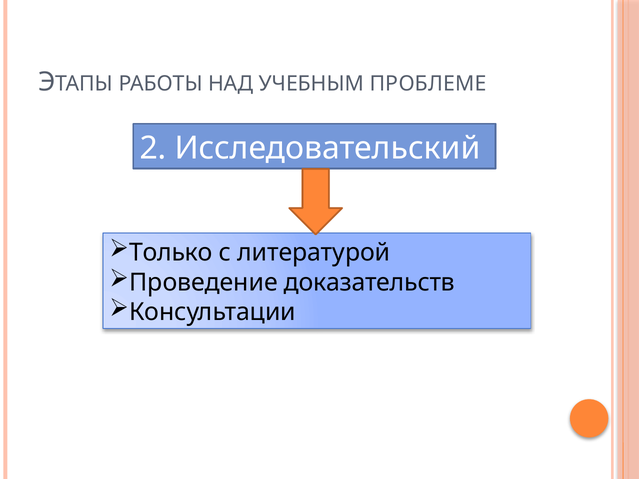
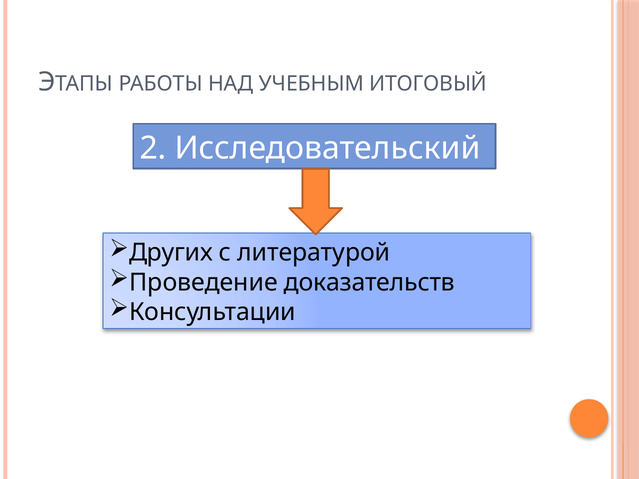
ПРОБЛЕМЕ: ПРОБЛЕМЕ -> ИТОГОВЫЙ (428, 84)
Только: Только -> Других (171, 253)
